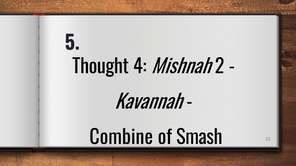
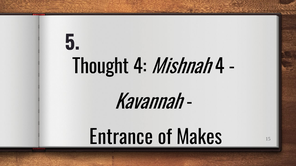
Mishnah 2: 2 -> 4 (220, 67)
Combine: Combine -> Entrance (121, 138)
Smash: Smash -> Makes (199, 138)
